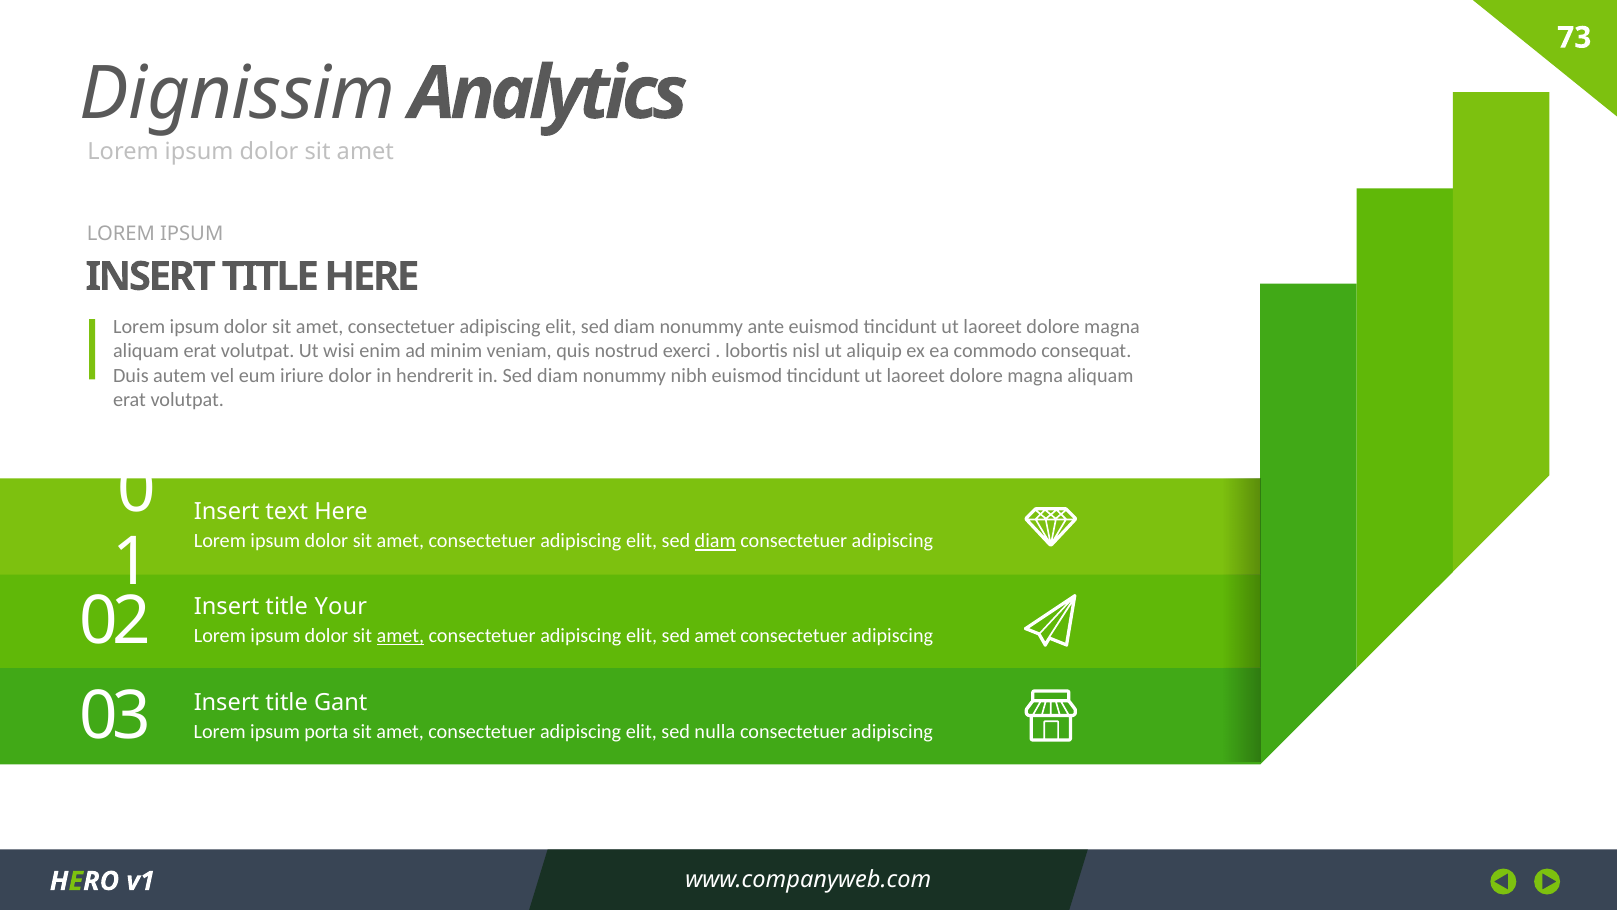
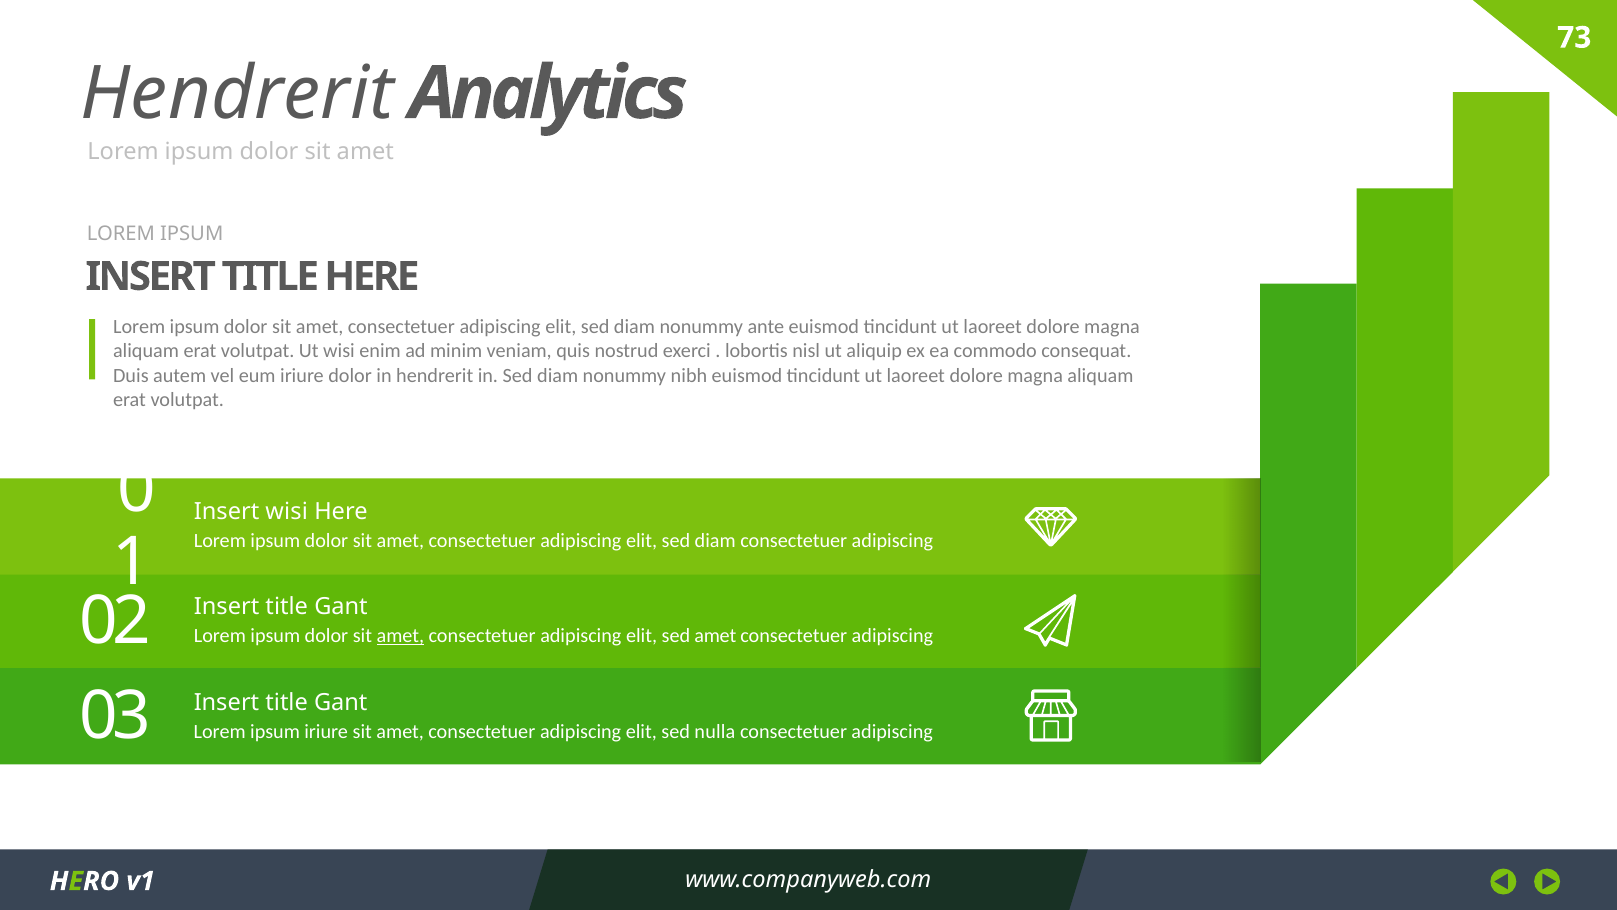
Dignissim: Dignissim -> Hendrerit (237, 94)
Insert text: text -> wisi (287, 512)
diam underline: present -> none (715, 541)
Your: Your -> Gant (341, 606)
ipsum porta: porta -> iriure (326, 732)
